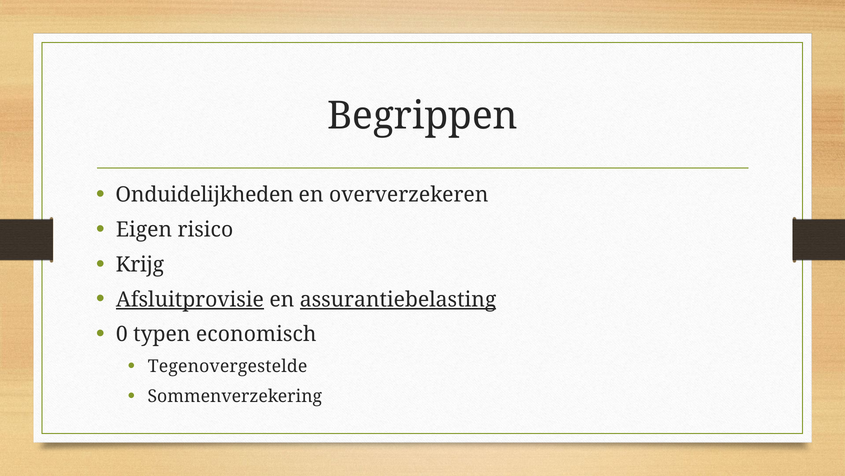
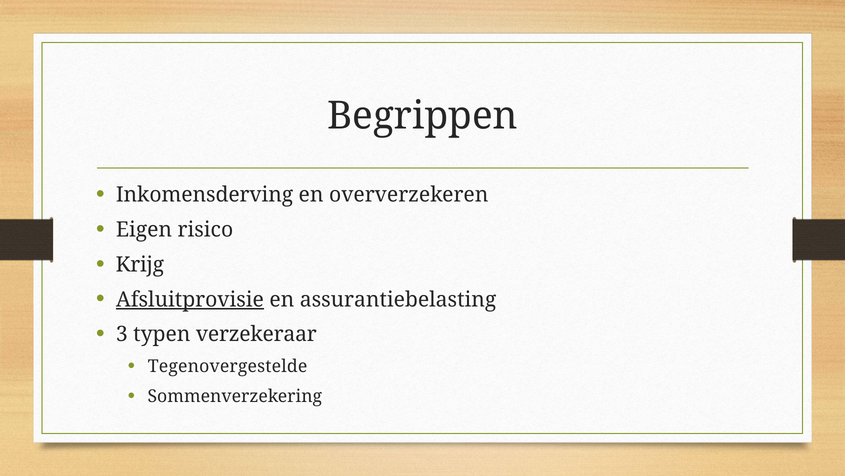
Onduidelijkheden: Onduidelijkheden -> Inkomensderving (205, 195)
assurantiebelasting underline: present -> none (398, 299)
0: 0 -> 3 (122, 334)
economisch: economisch -> verzekeraar (256, 334)
